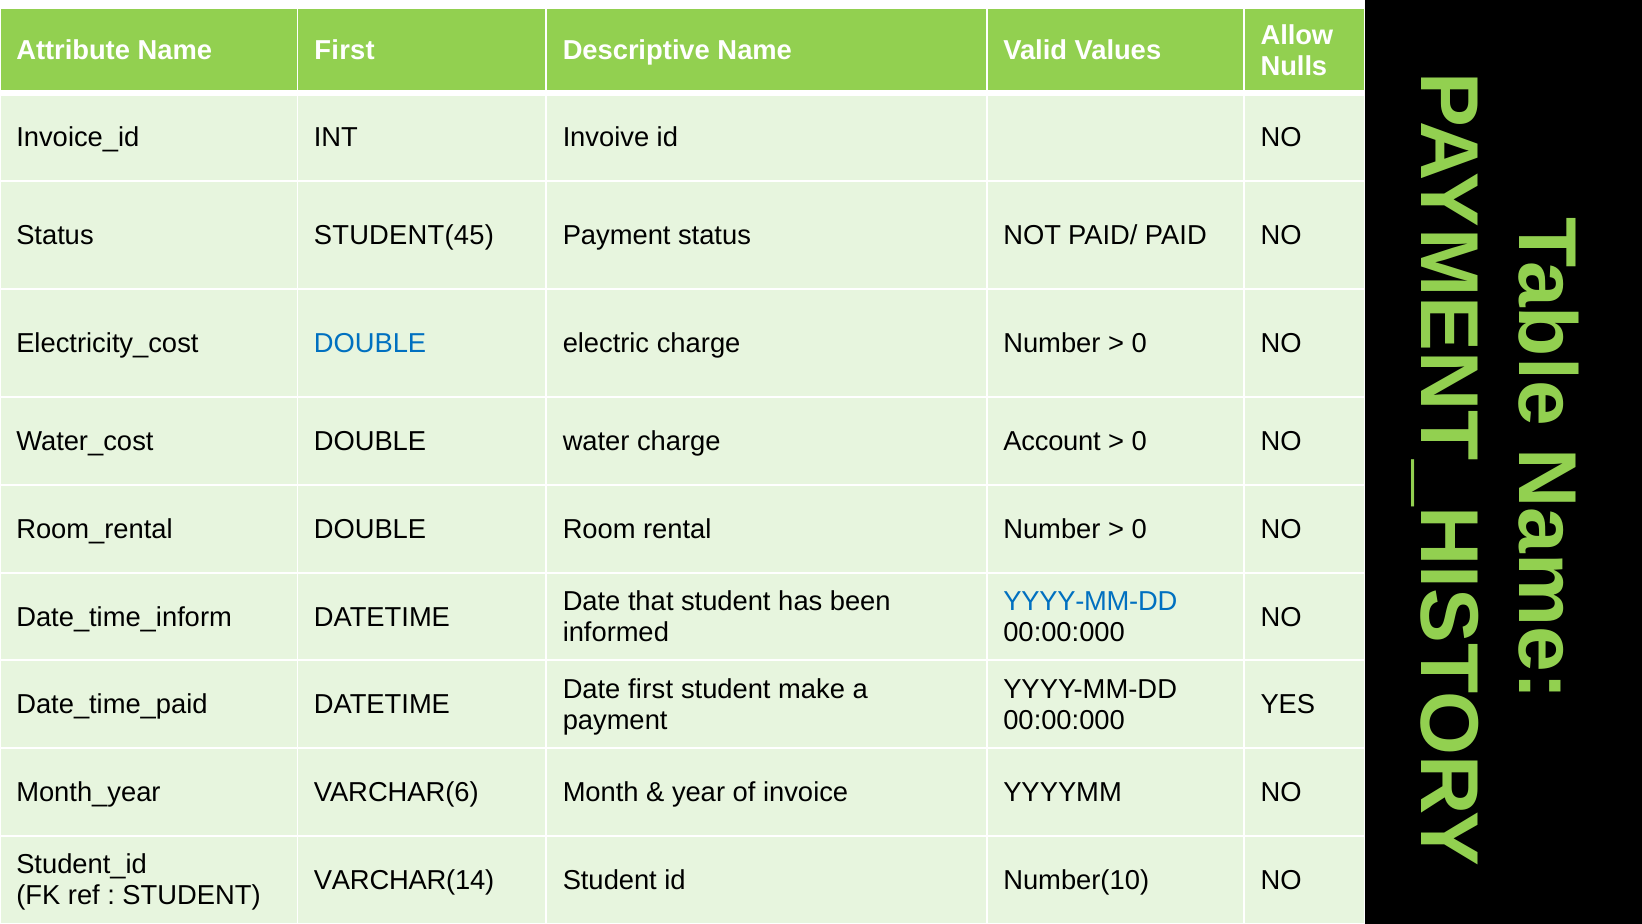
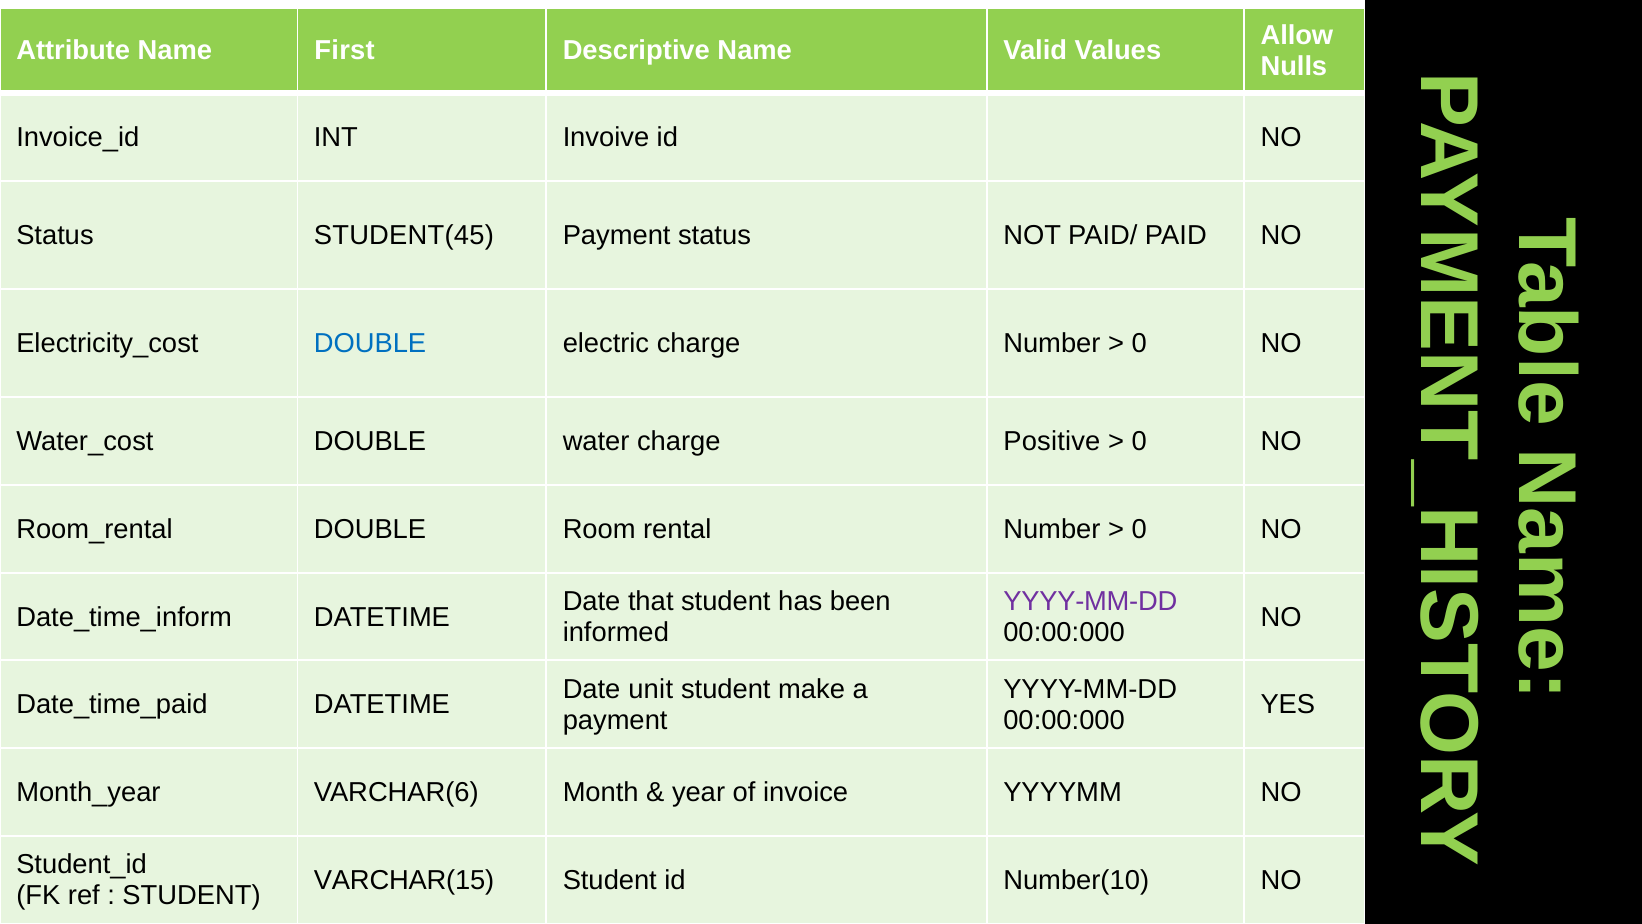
Account: Account -> Positive (1052, 441)
YYYY-MM-DD colour: blue -> purple (1090, 601)
Date first: first -> unit (651, 689)
VARCHAR(14: VARCHAR(14 -> VARCHAR(15 (404, 880)
